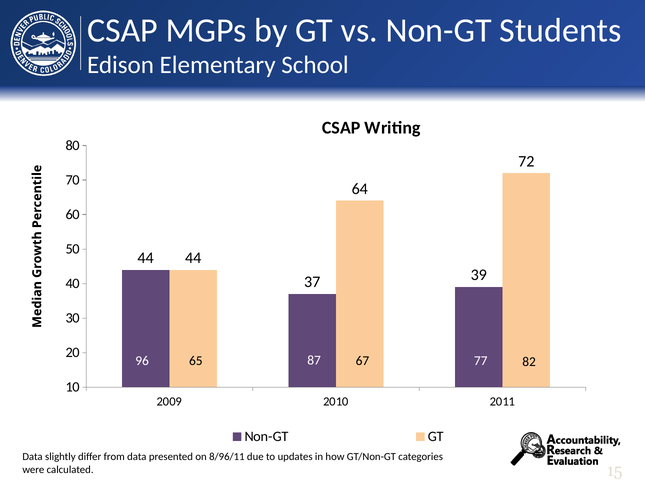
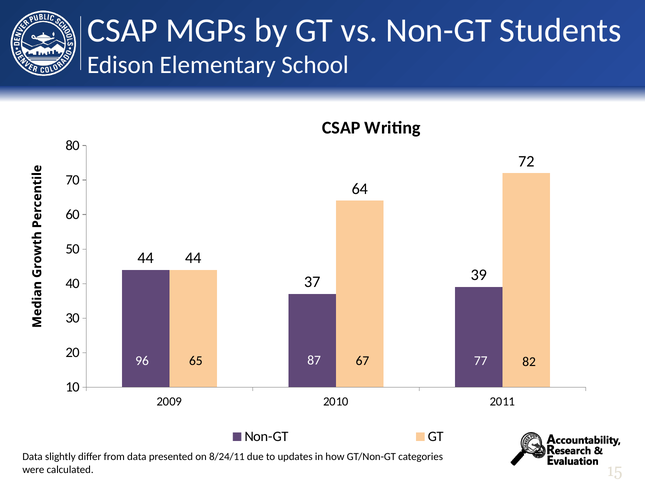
8/96/11: 8/96/11 -> 8/24/11 (227, 456)
